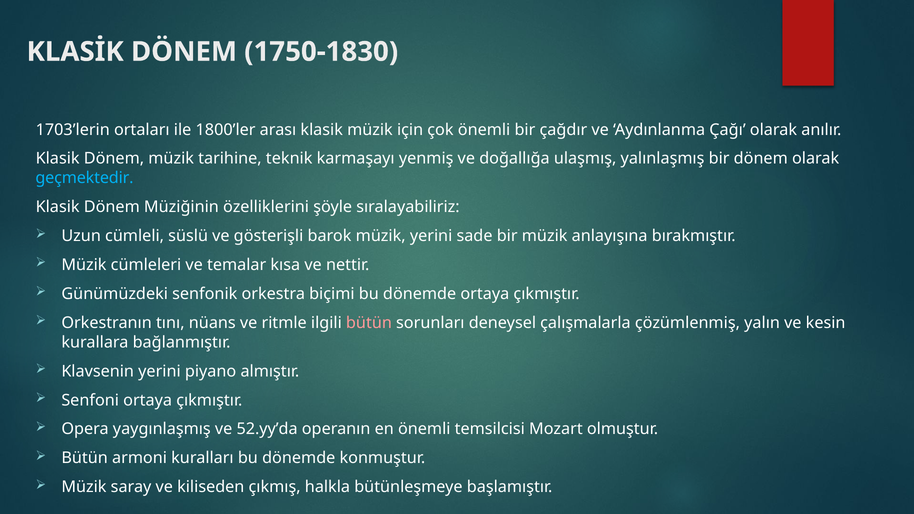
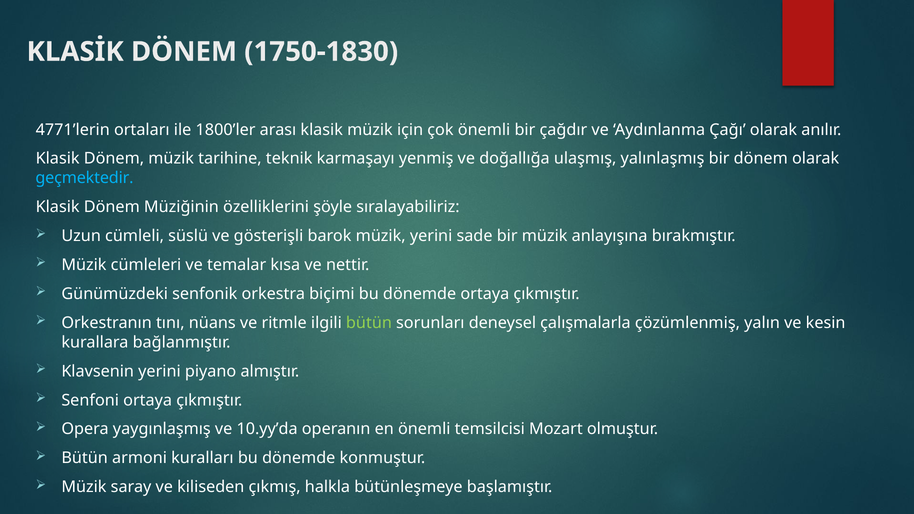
1703’lerin: 1703’lerin -> 4771’lerin (73, 130)
bütün colour: pink -> light green (369, 323)
52.yy’da: 52.yy’da -> 10.yy’da (267, 429)
